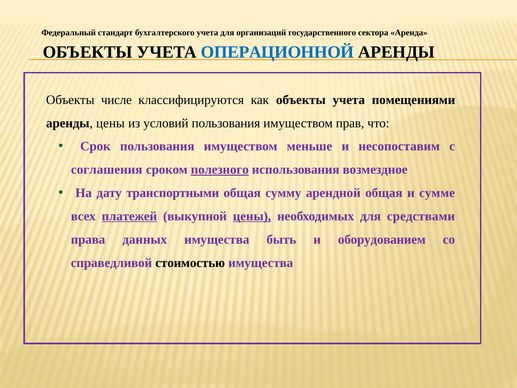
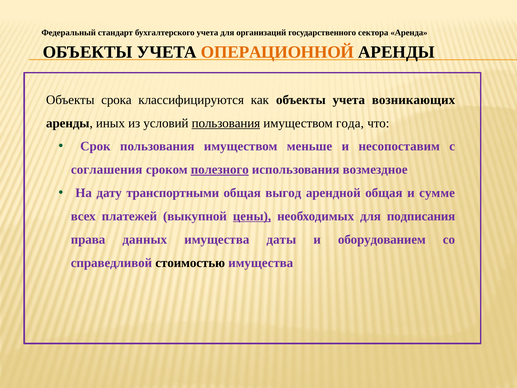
ОПЕРАЦИОННОЙ colour: blue -> orange (277, 52)
числе: числе -> срока (116, 100)
помещениями: помещениями -> возникающих (413, 100)
аренды цены: цены -> иных (110, 123)
пользования underline: none -> present (226, 123)
прав: прав -> года (350, 123)
сумму: сумму -> выгод (283, 193)
платежей underline: present -> none (129, 216)
средствами: средствами -> подписания (421, 216)
быть: быть -> даты (281, 239)
